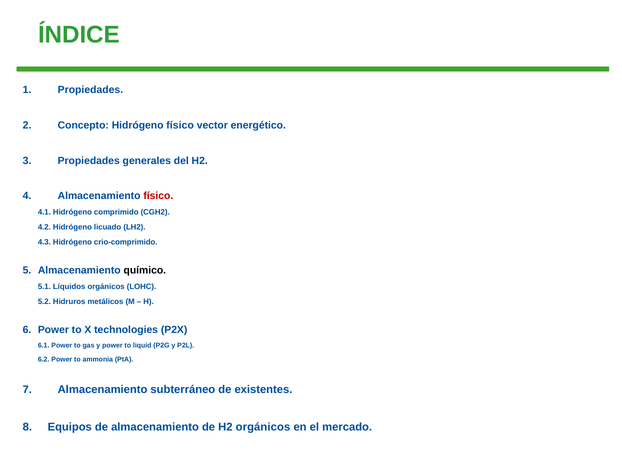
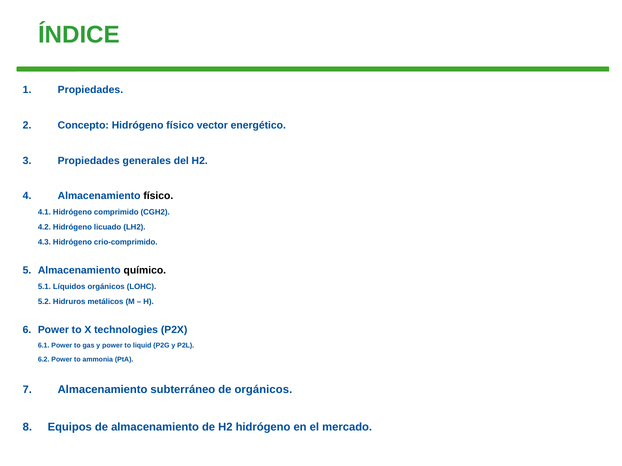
físico colour: red -> black (158, 196)
de existentes: existentes -> orgánicos (263, 390)
H2 orgánicos: orgánicos -> hidrógeno (263, 427)
